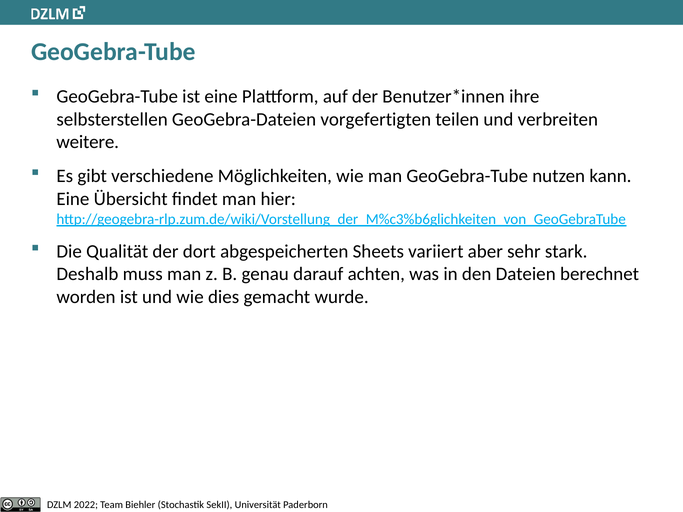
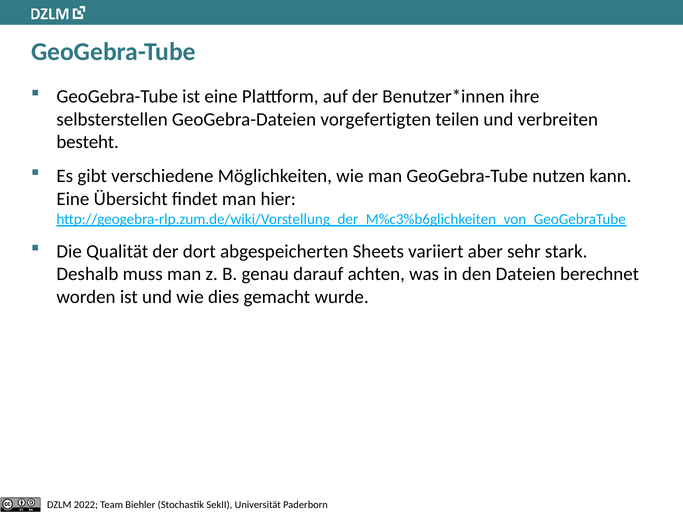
weitere: weitere -> besteht (88, 142)
